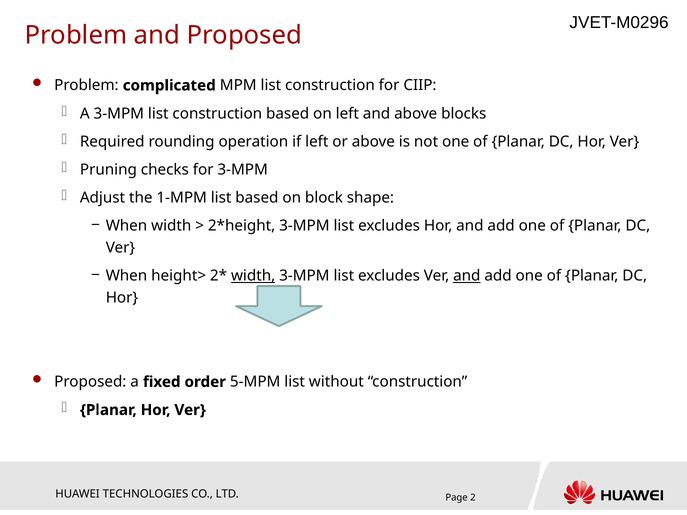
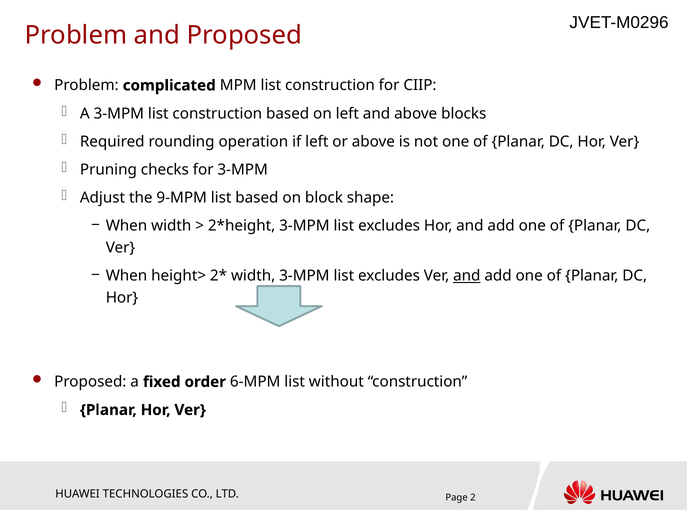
1-MPM: 1-MPM -> 9-MPM (182, 198)
width underline: present -> none (253, 276)
5-MPM: 5-MPM -> 6-MPM (255, 382)
